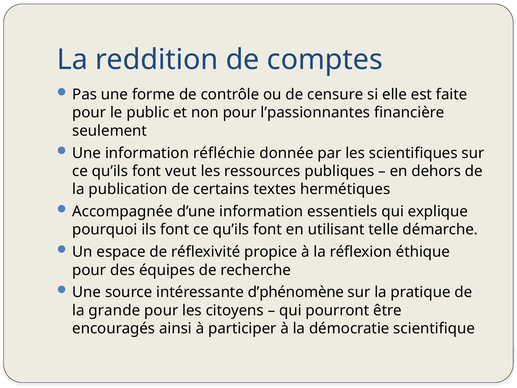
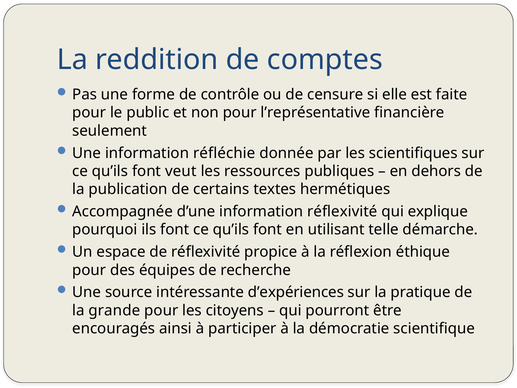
l’passionnantes: l’passionnantes -> l’représentative (315, 113)
information essentiels: essentiels -> réflexivité (342, 211)
d’phénomène: d’phénomène -> d’expériences (296, 292)
